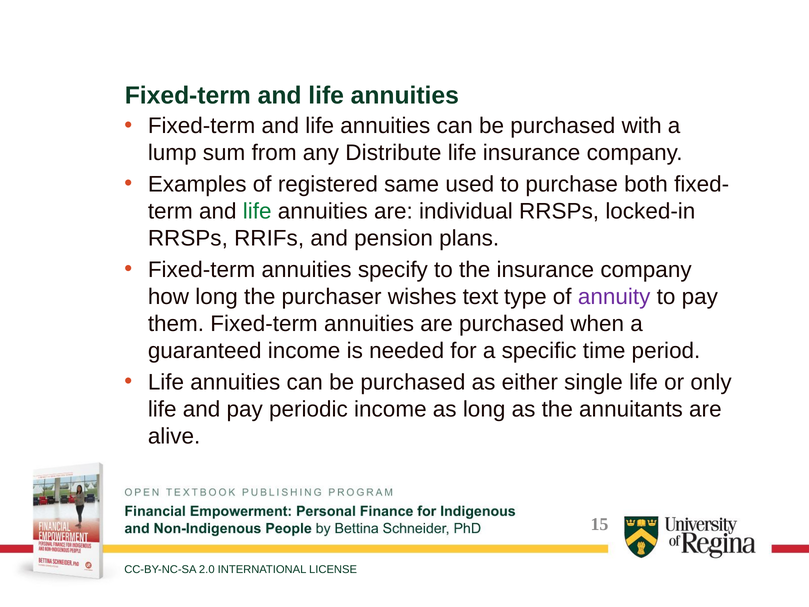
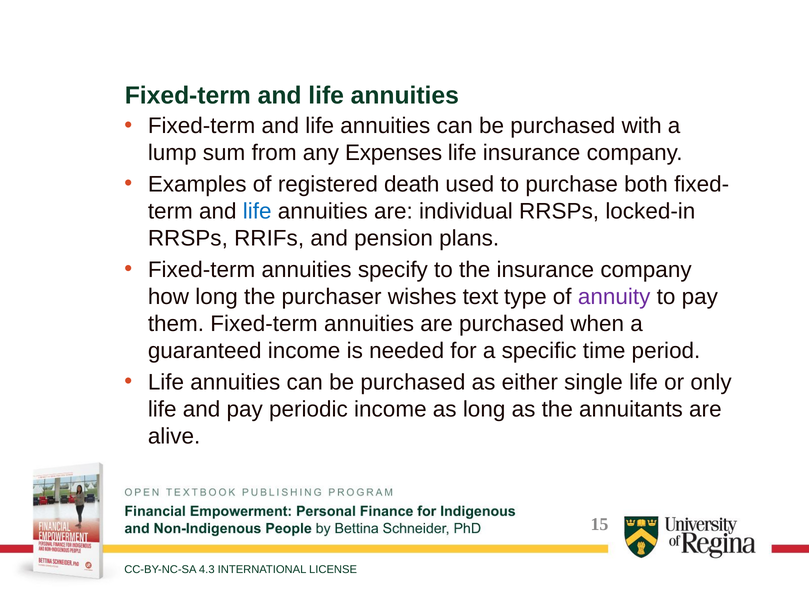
Distribute: Distribute -> Expenses (394, 153)
same: same -> death (412, 184)
life colour: green -> blue (257, 211)
2.0: 2.0 -> 4.3 (207, 569)
